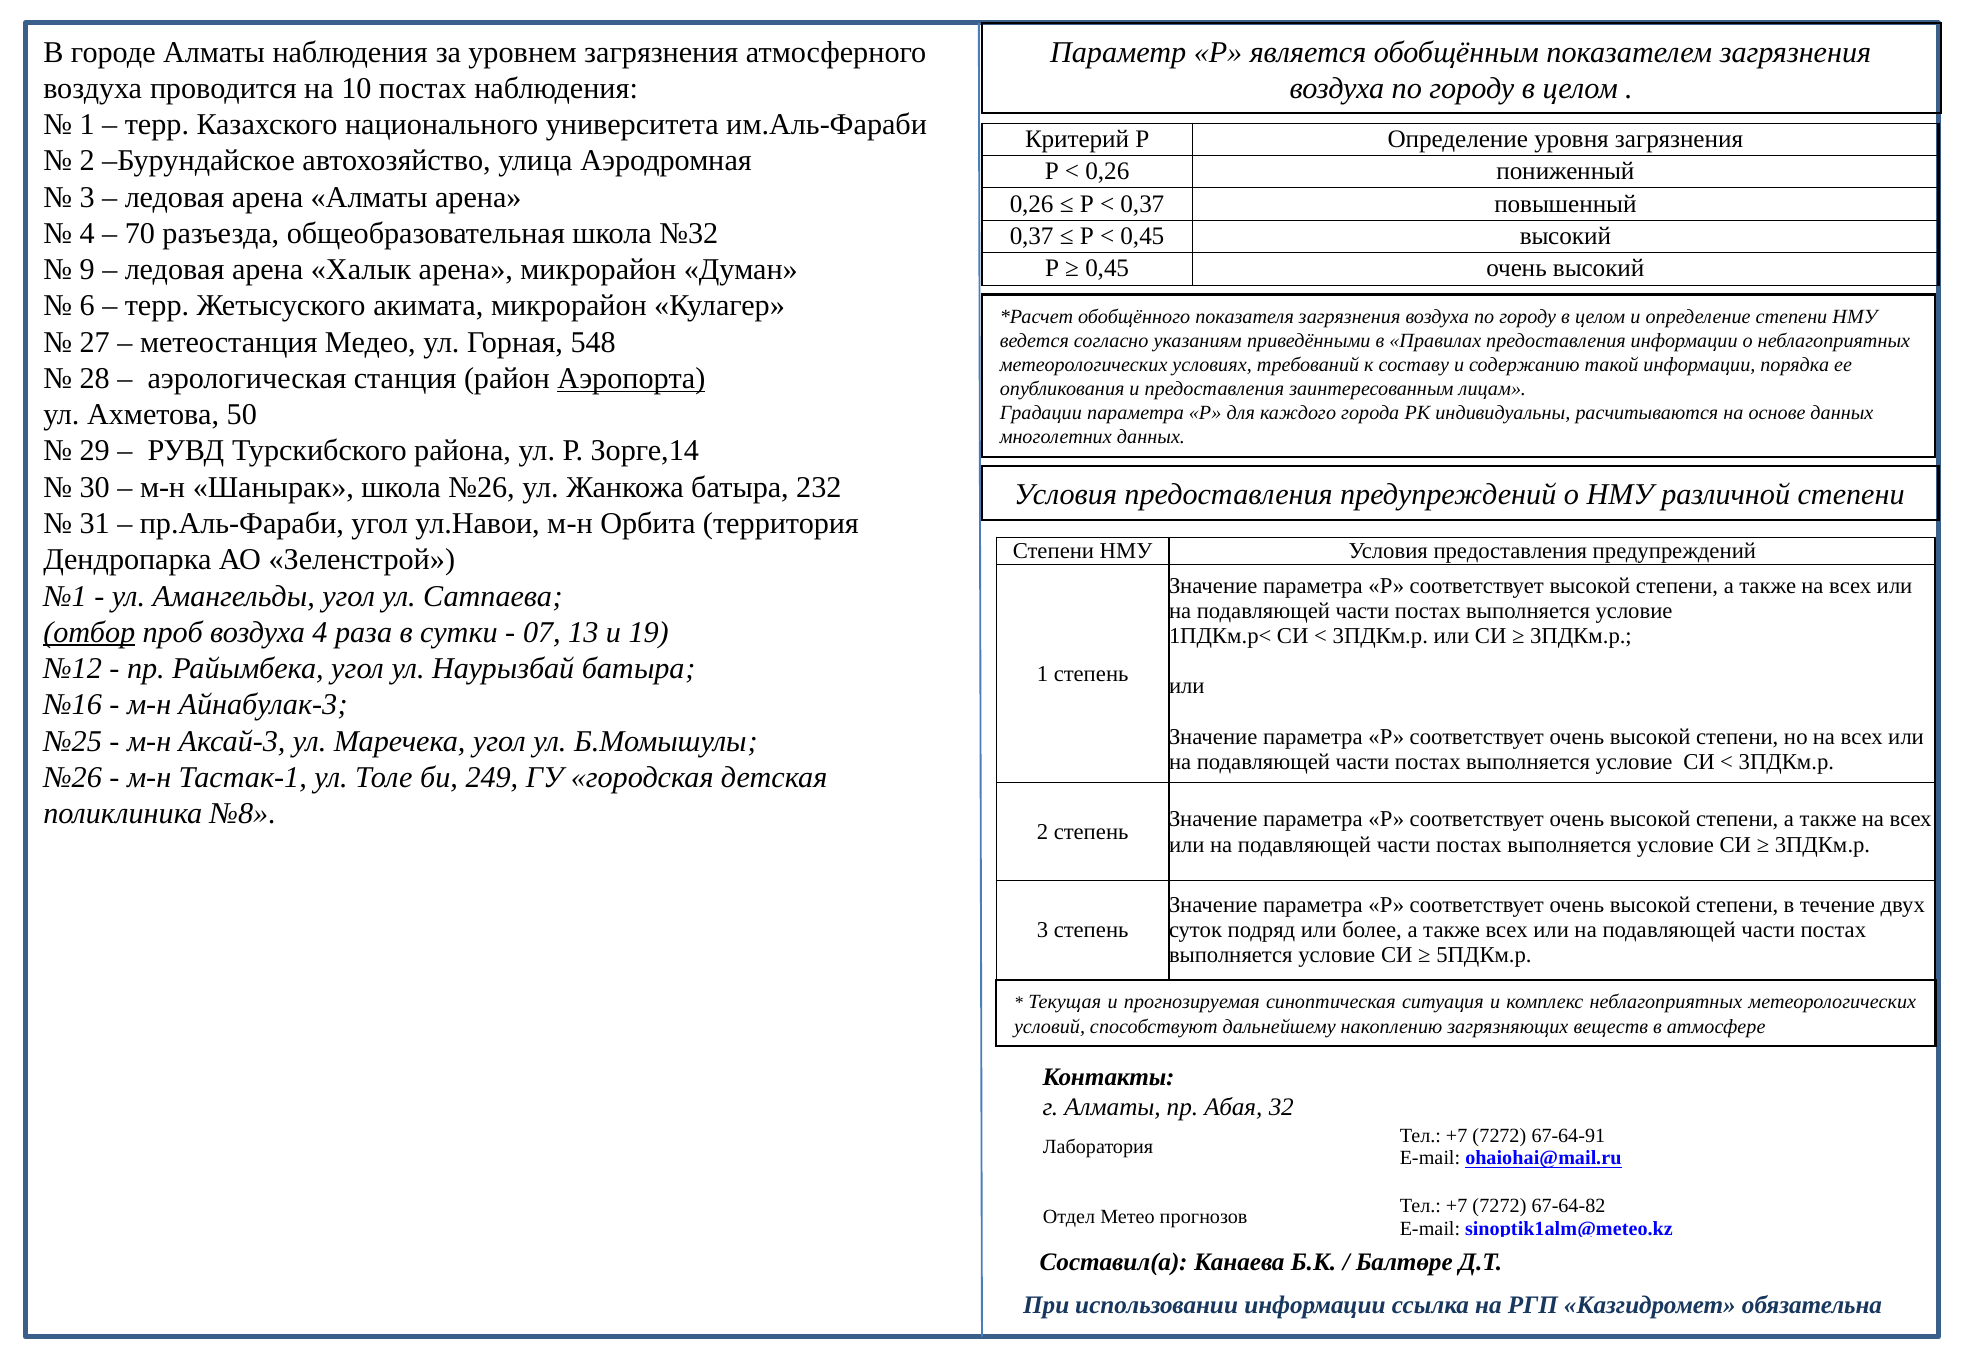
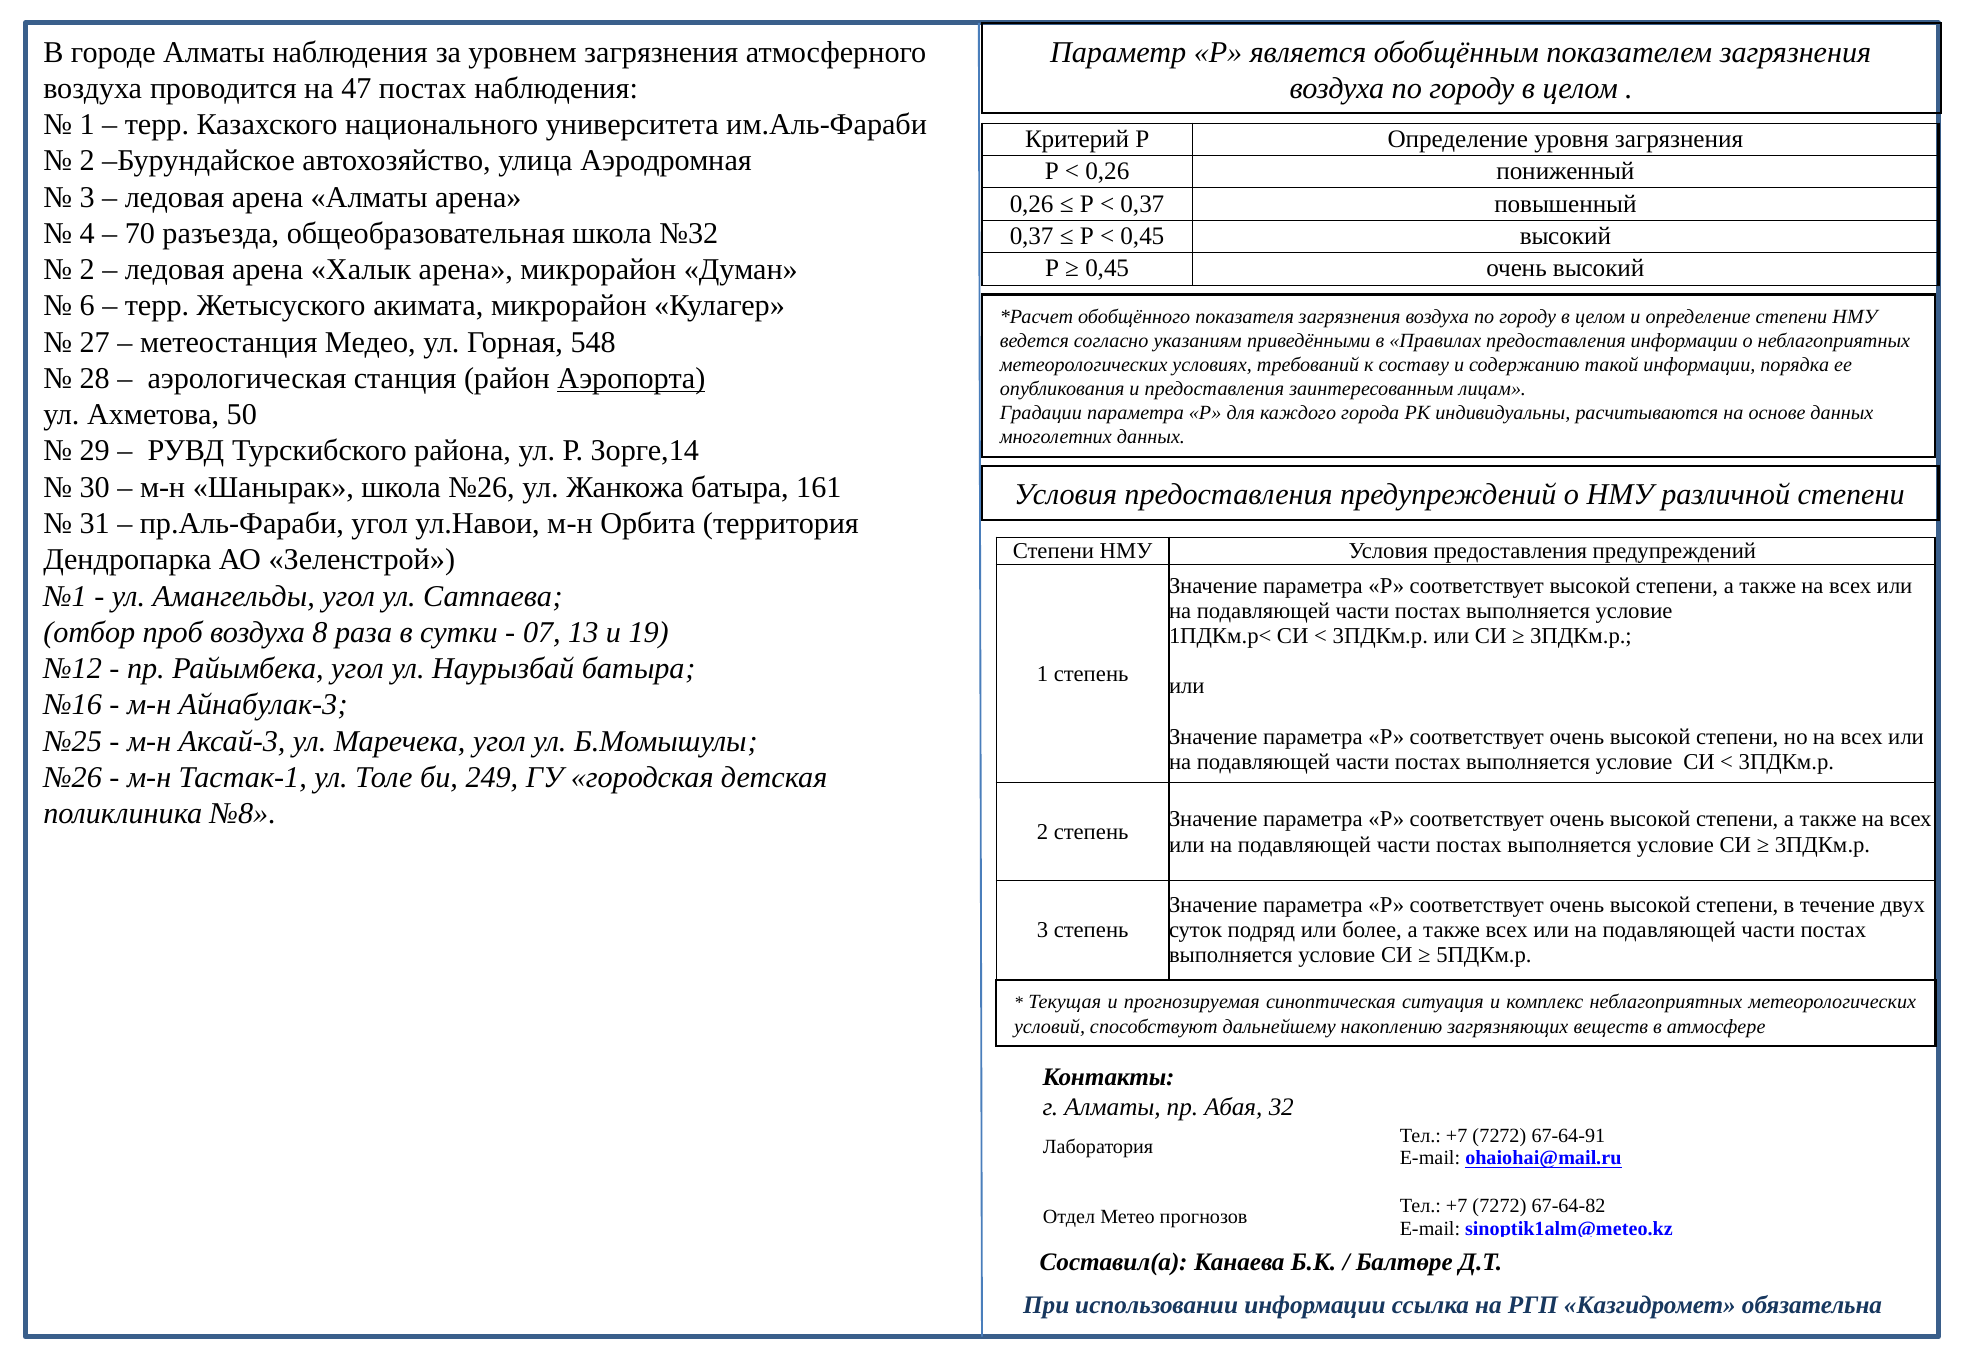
10: 10 -> 47 (356, 88)
9: 9 -> 2 (87, 270)
232: 232 -> 161 (819, 487)
отбор underline: present -> none (89, 632)
воздуха 4: 4 -> 8 (320, 632)
